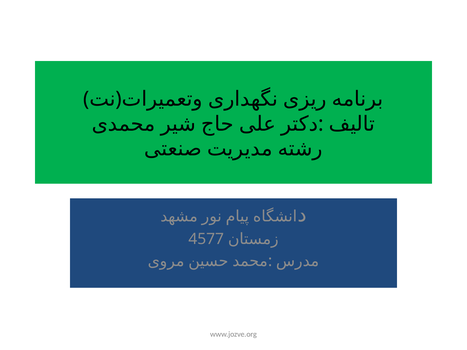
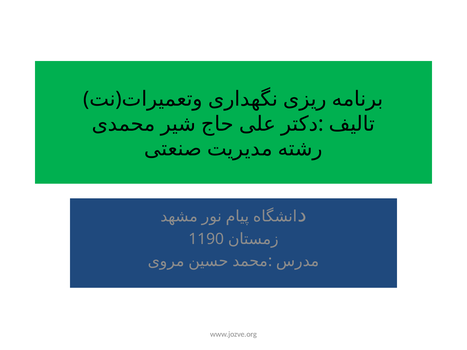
4577: 4577 -> 1190 (206, 239)
